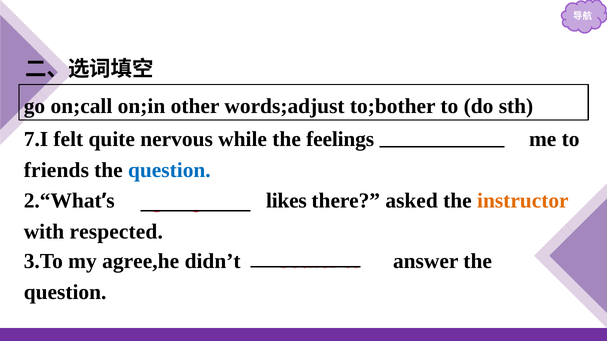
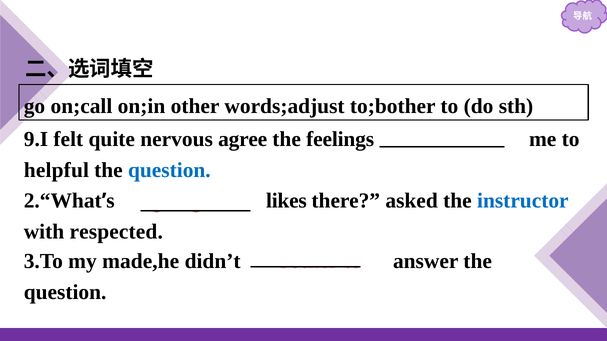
7.I: 7.I -> 9.I (36, 139)
while: while -> agree (243, 139)
friends: friends -> helpful (56, 170)
instructor colour: orange -> blue (523, 201)
agree,he: agree,he -> made,he (141, 261)
